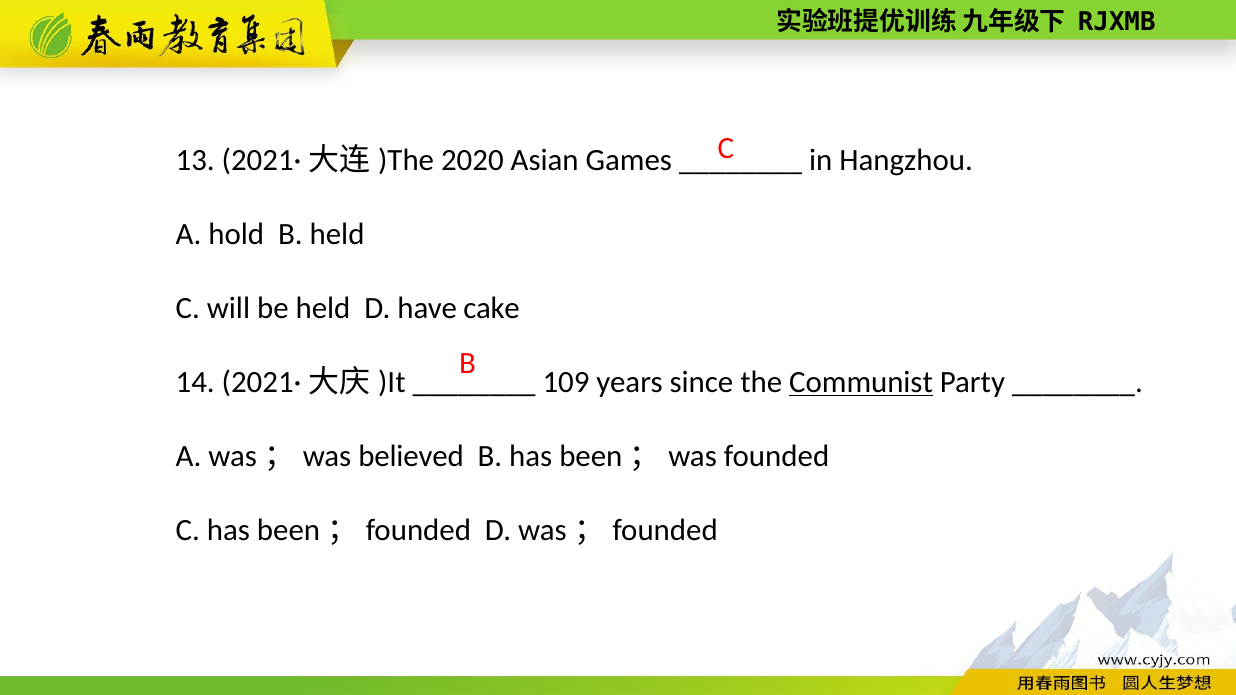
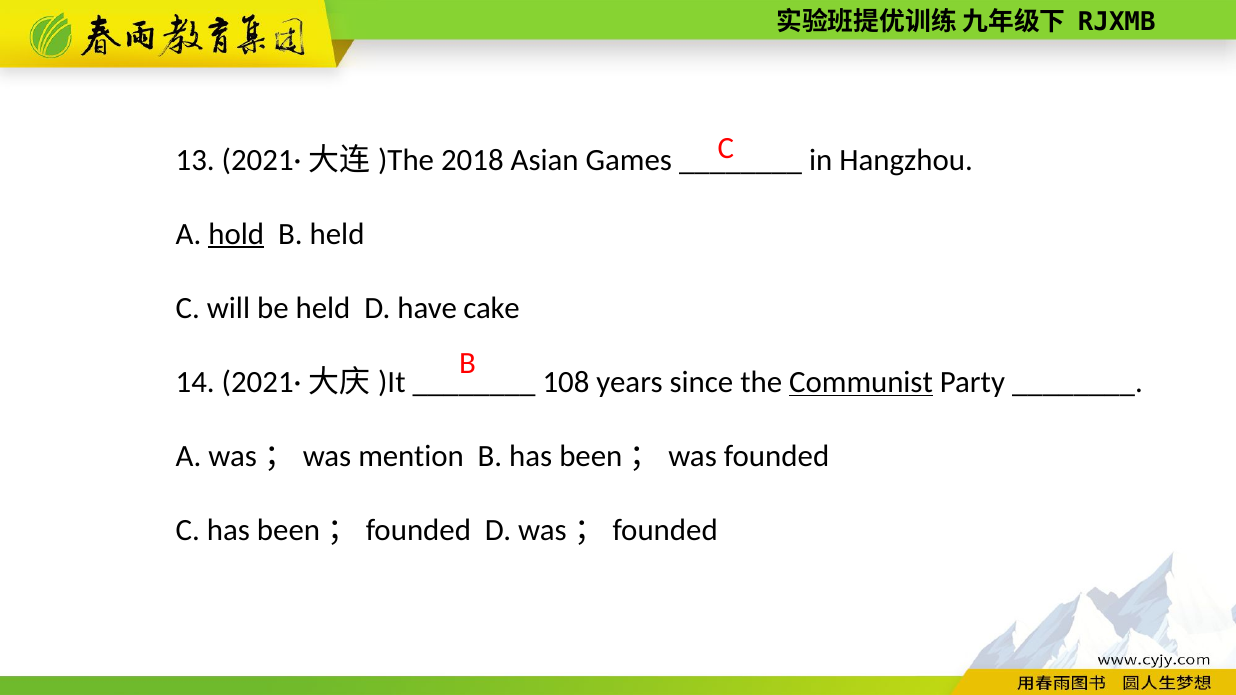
2020: 2020 -> 2018 (472, 160)
hold underline: none -> present (236, 234)
109: 109 -> 108 (566, 382)
believed: believed -> mention (411, 457)
